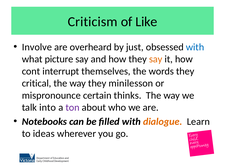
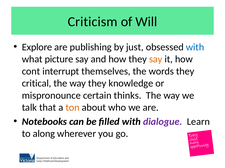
Like: Like -> Will (146, 22)
Involve: Involve -> Explore (37, 47)
overheard: overheard -> publishing (91, 47)
minilesson: minilesson -> knowledge (131, 84)
into: into -> that (48, 108)
ton colour: purple -> orange (73, 108)
dialogue colour: orange -> purple (163, 122)
ideas: ideas -> along (44, 134)
